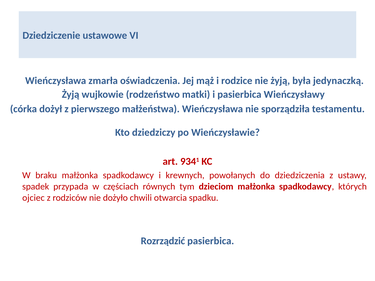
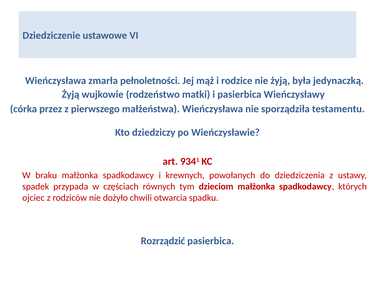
oświadczenia: oświadczenia -> pełnoletności (150, 81)
dożył: dożył -> przez (51, 109)
